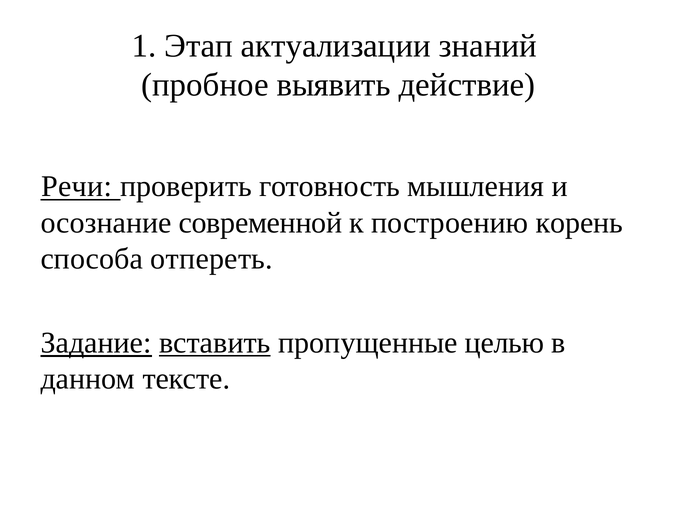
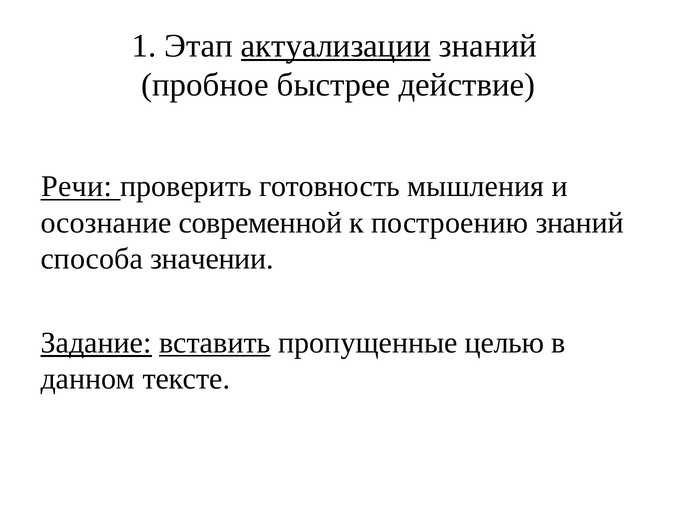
актуализации underline: none -> present (336, 46)
выявить: выявить -> быстрее (334, 85)
построению корень: корень -> знаний (580, 223)
отпереть: отпереть -> значении (212, 259)
